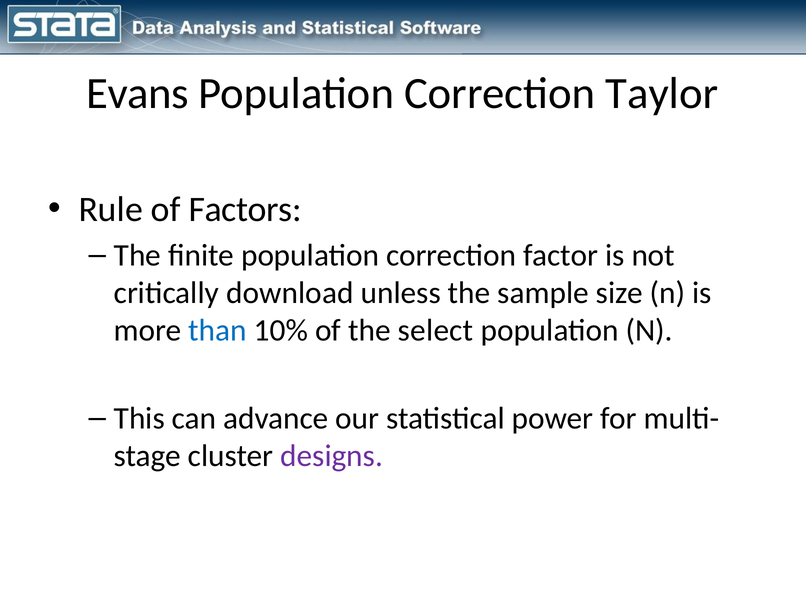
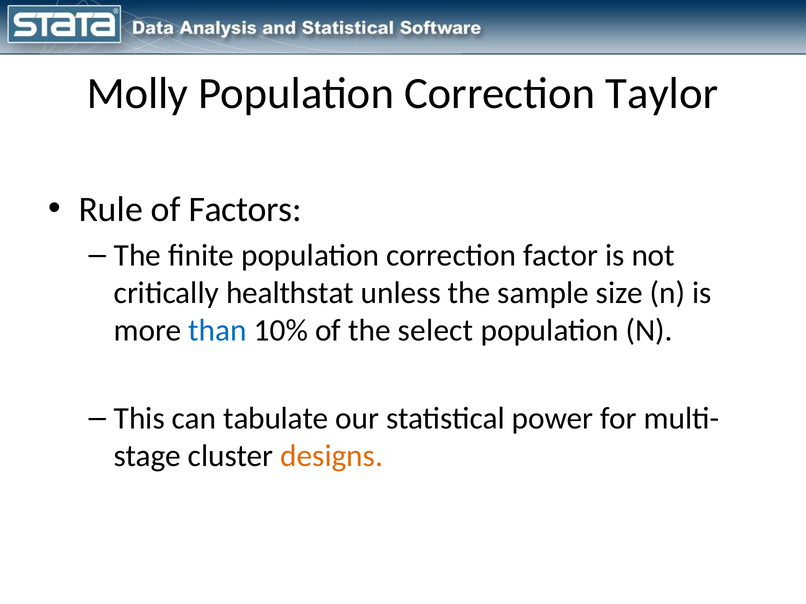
Evans: Evans -> Molly (137, 94)
download: download -> healthstat (290, 293)
advance: advance -> tabulate (276, 419)
designs colour: purple -> orange (332, 456)
